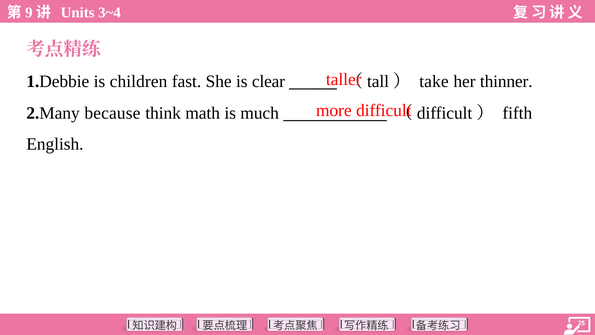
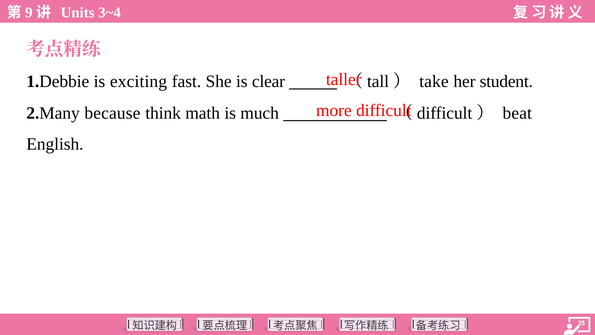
children: children -> exciting (138, 82)
thinner: thinner -> student (506, 82)
fifth: fifth -> beat (517, 113)
